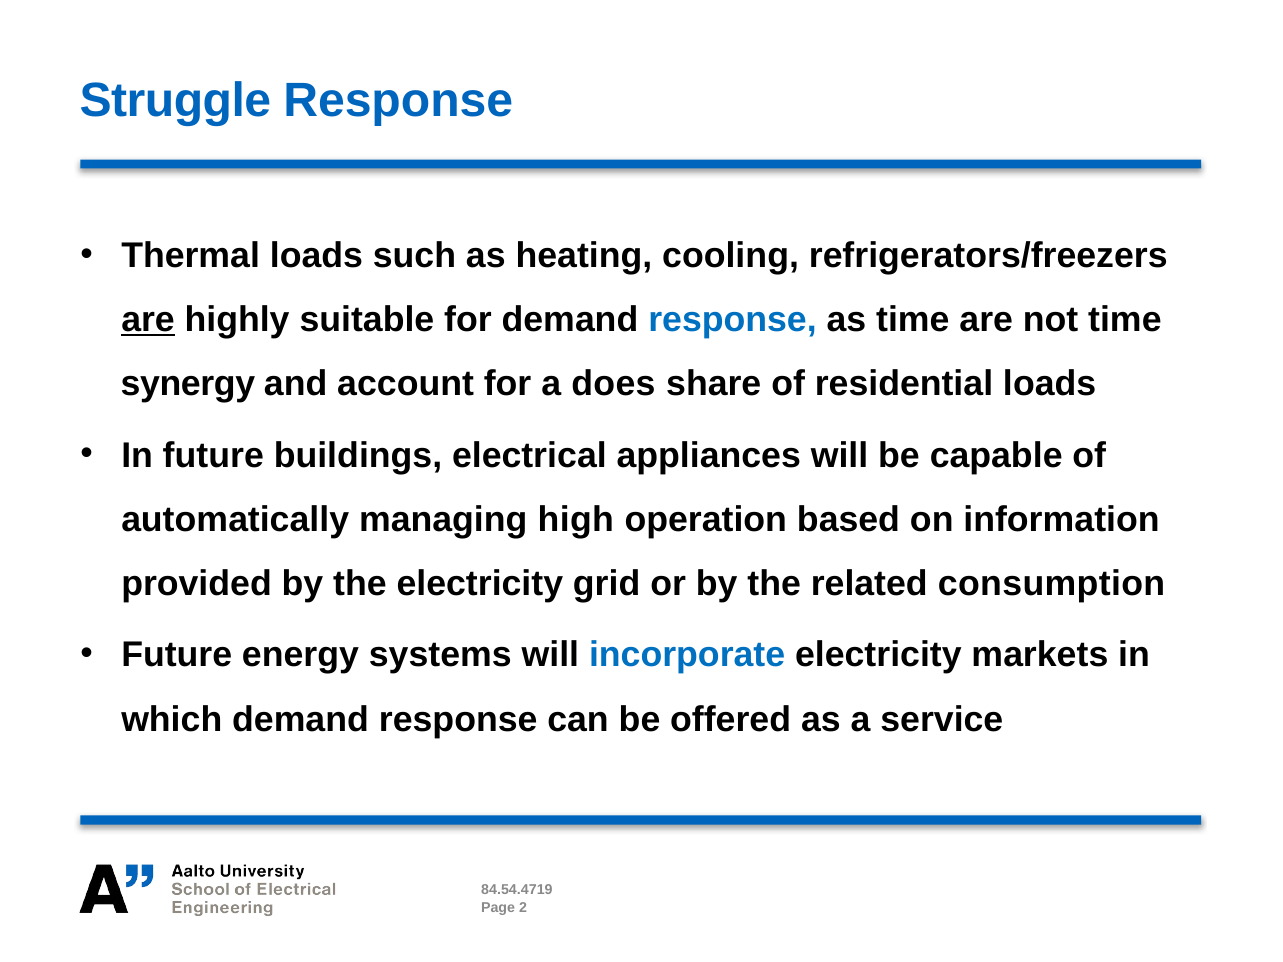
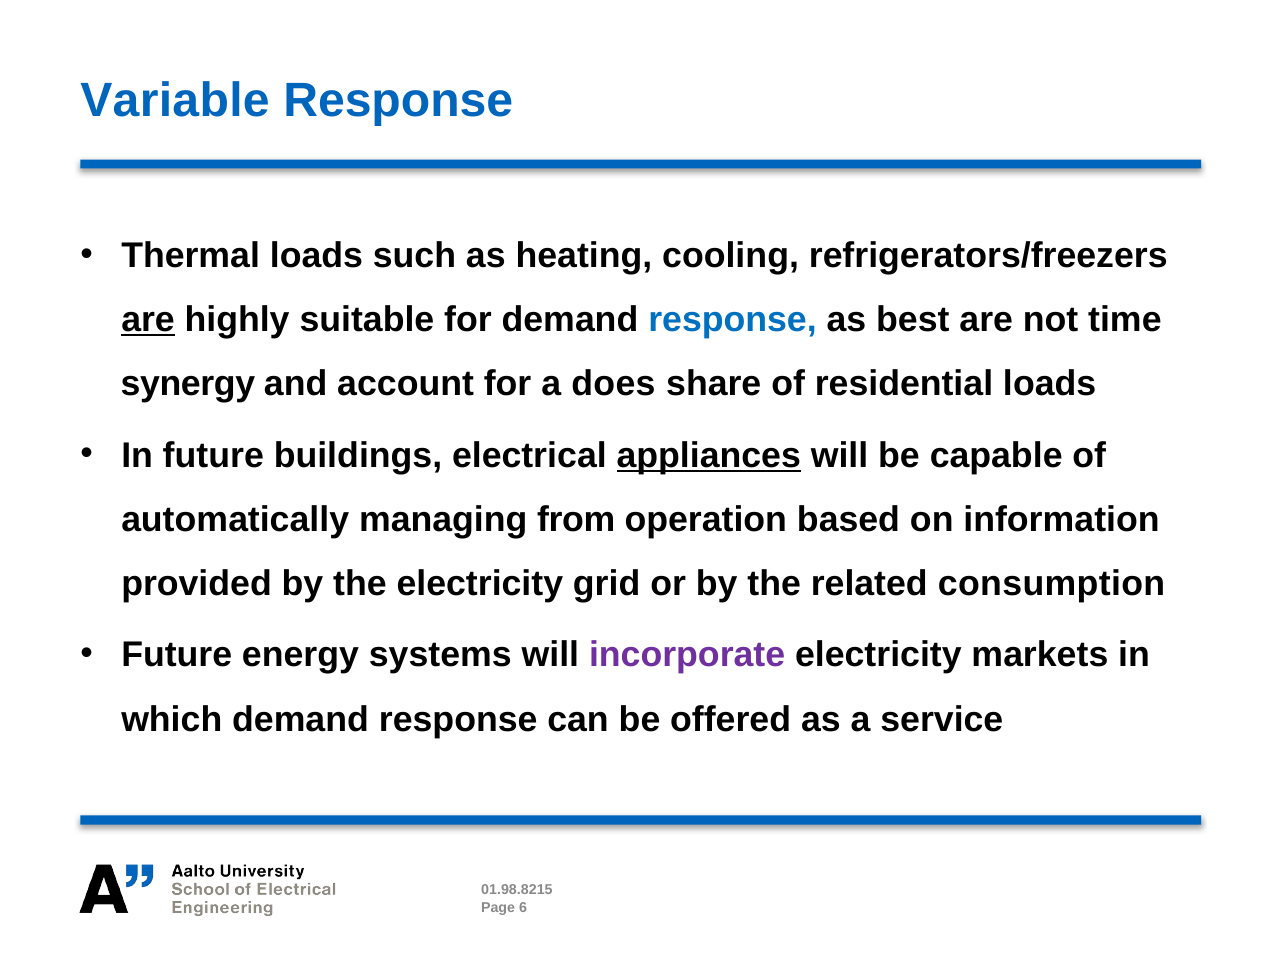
Struggle: Struggle -> Variable (175, 101)
as time: time -> best (913, 320)
appliances underline: none -> present (709, 455)
high: high -> from (576, 520)
incorporate colour: blue -> purple (687, 655)
84.54.4719: 84.54.4719 -> 01.98.8215 (517, 890)
2: 2 -> 6 (523, 908)
